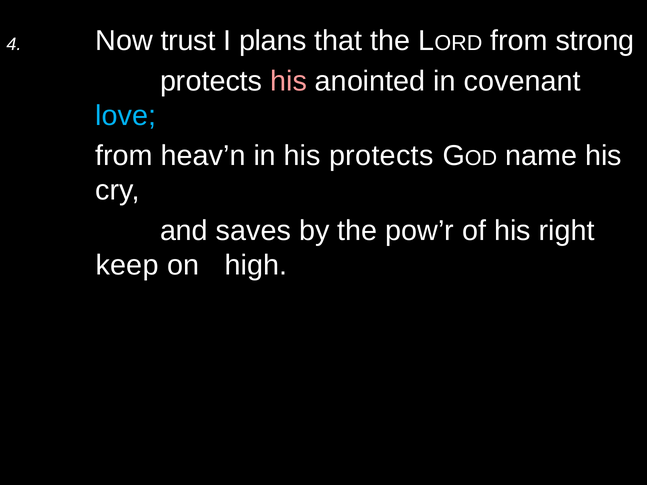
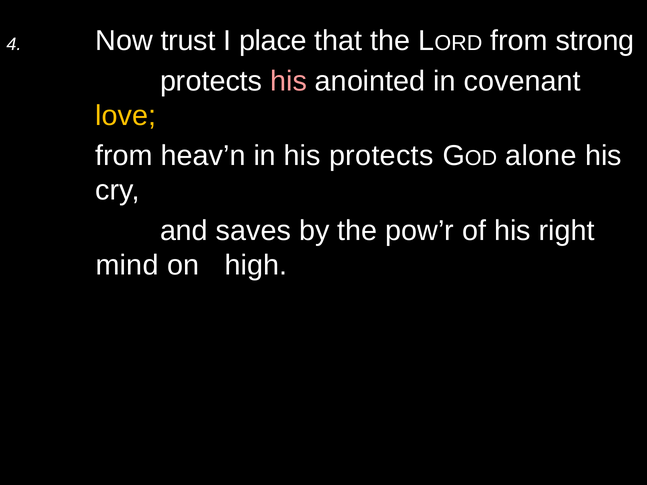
plans: plans -> place (273, 41)
love colour: light blue -> yellow (126, 116)
name: name -> alone (541, 156)
keep: keep -> mind (127, 265)
